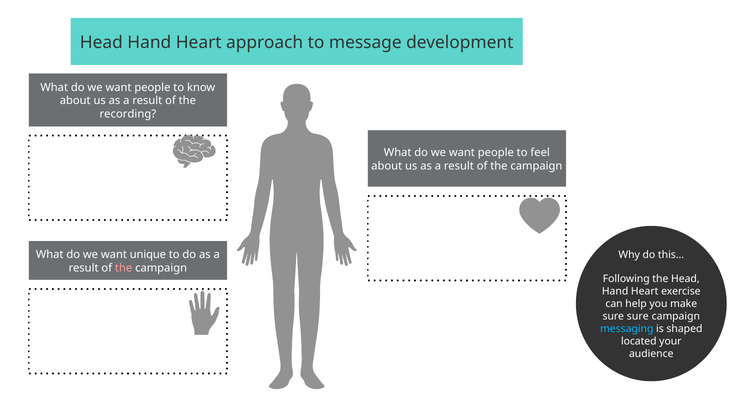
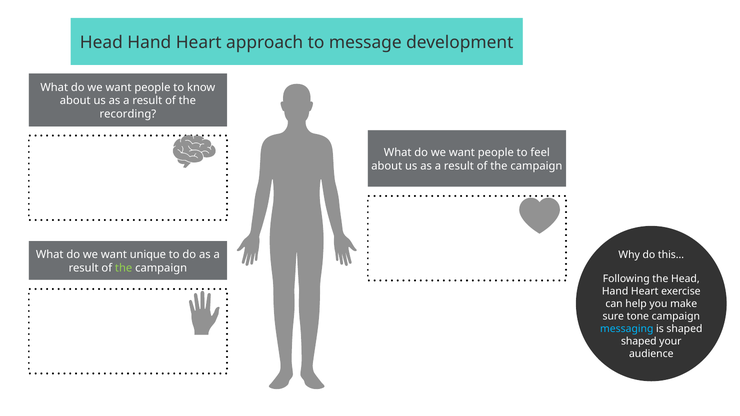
the colour: pink -> light green (124, 268)
sure sure: sure -> tone (638, 317)
located: located -> shaped (639, 342)
